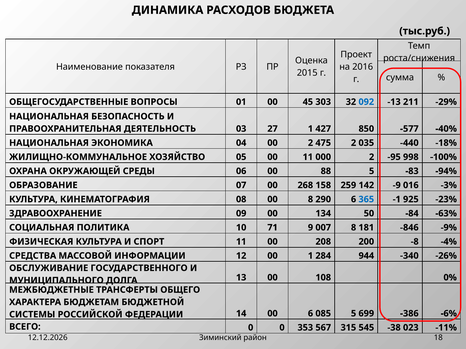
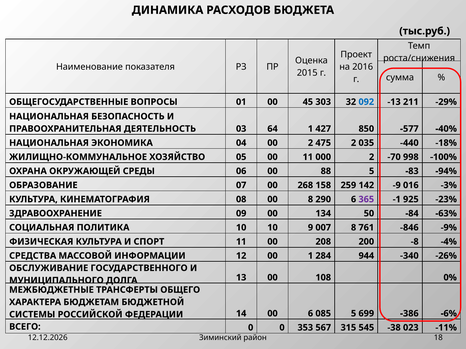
27: 27 -> 64 (273, 129)
-95: -95 -> -70 (394, 157)
365 colour: blue -> purple (366, 200)
10 71: 71 -> 10 (273, 228)
181: 181 -> 761 (366, 228)
